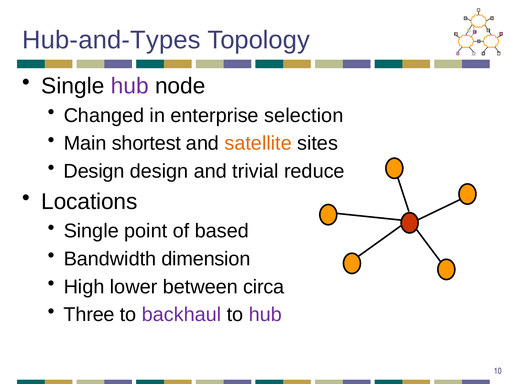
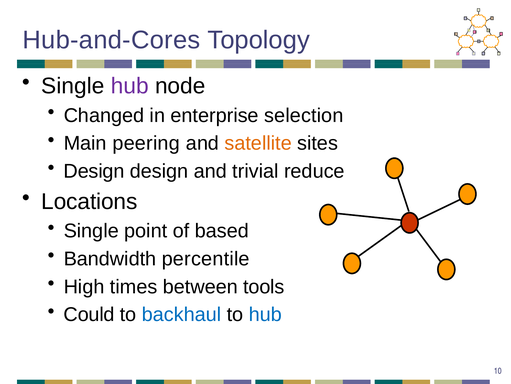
Hub-and-Types: Hub-and-Types -> Hub-and-Cores (111, 40)
shortest: shortest -> peering (146, 143)
dimension: dimension -> percentile (206, 258)
lower: lower -> times (134, 286)
circa: circa -> tools (264, 286)
Three: Three -> Could (89, 314)
backhaul colour: purple -> blue (182, 314)
hub colour: purple -> blue (265, 314)
